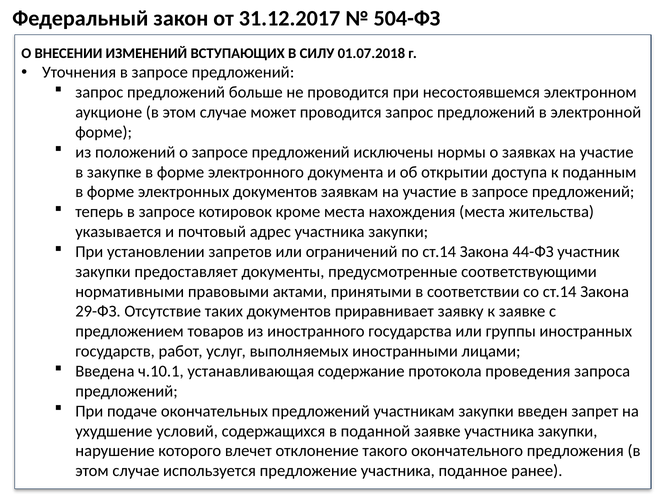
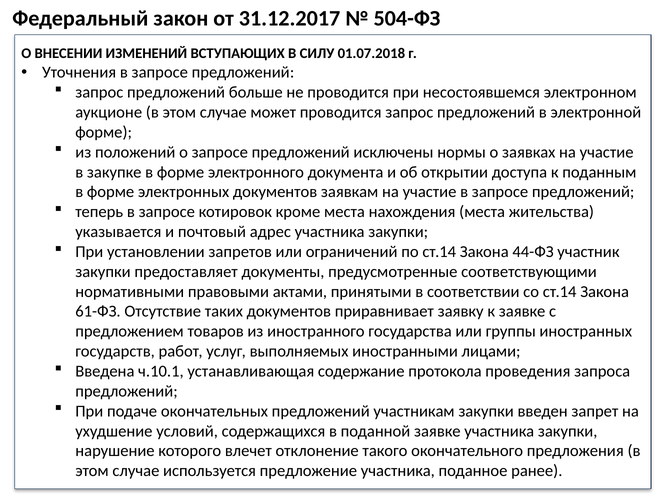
29-ФЗ: 29-ФЗ -> 61-ФЗ (98, 312)
